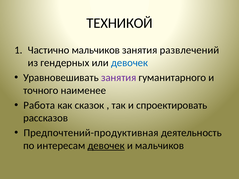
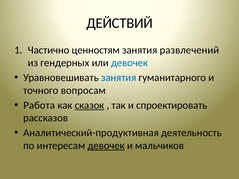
ТЕХНИКОЙ: ТЕХНИКОЙ -> ДЕЙСТВИЙ (120, 23)
Частично мальчиков: мальчиков -> ценностям (96, 50)
занятия colour: purple -> blue (119, 78)
наименее: наименее -> вопросам (83, 91)
сказок underline: none -> present (89, 105)
Предпочтений-продуктивная: Предпочтений-продуктивная -> Аналитический-продуктивная (91, 133)
